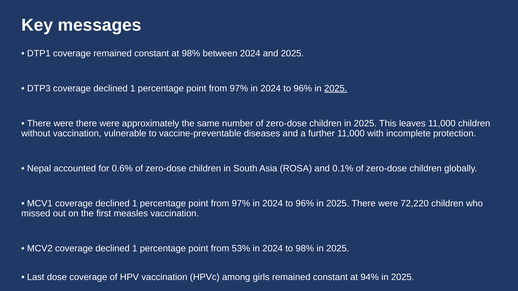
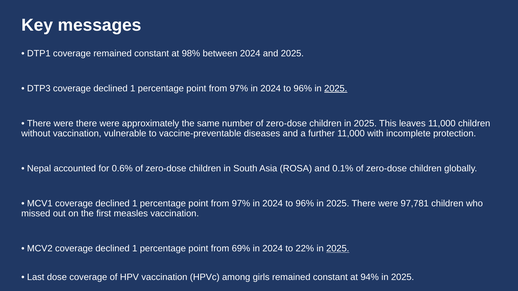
72,220: 72,220 -> 97,781 (415, 204)
53%: 53% -> 69% (241, 249)
to 98%: 98% -> 22% (305, 249)
2025 underline: none -> present (338, 249)
